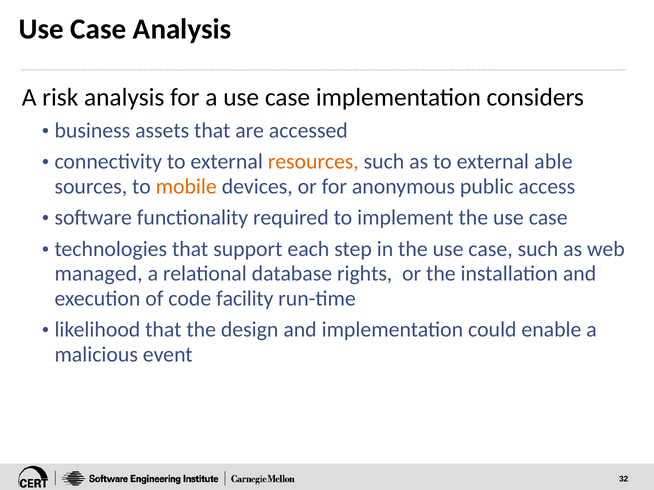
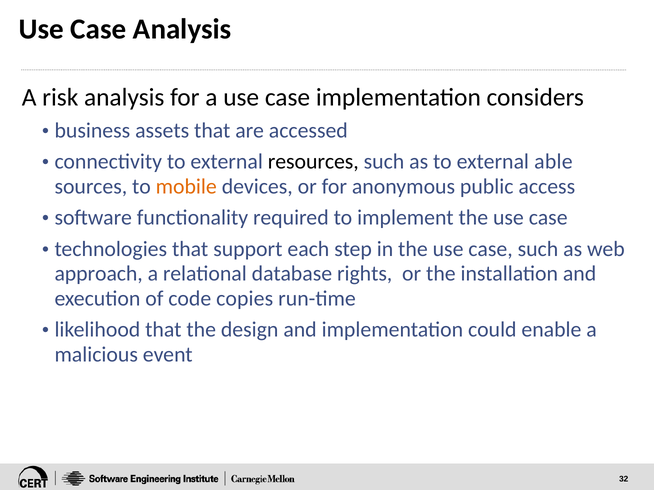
resources colour: orange -> black (313, 162)
managed: managed -> approach (99, 274)
facility: facility -> copies (245, 299)
